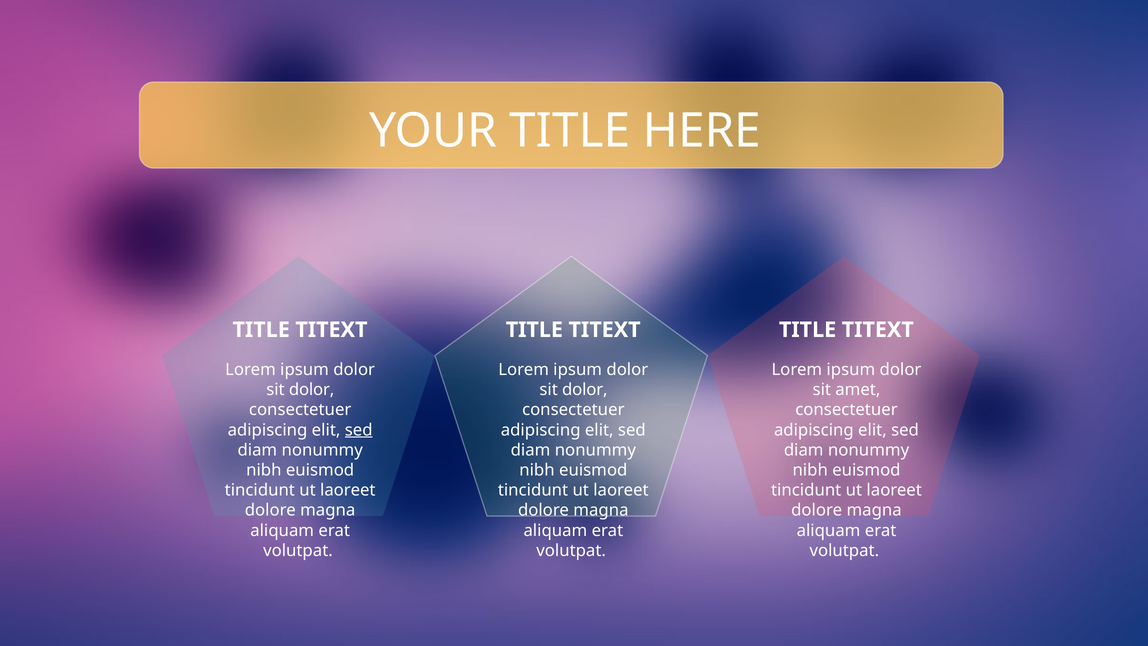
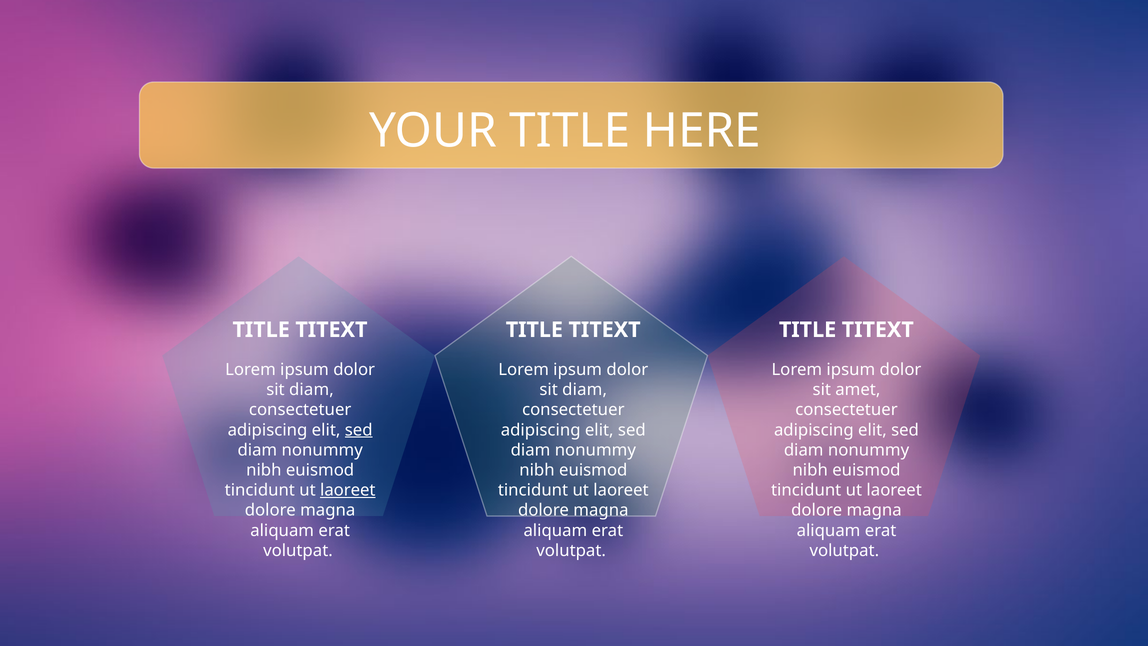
dolor: dolor -> diam (311, 390)
dolor: dolor -> diam (585, 390)
laoreet underline: none -> present (348, 490)
